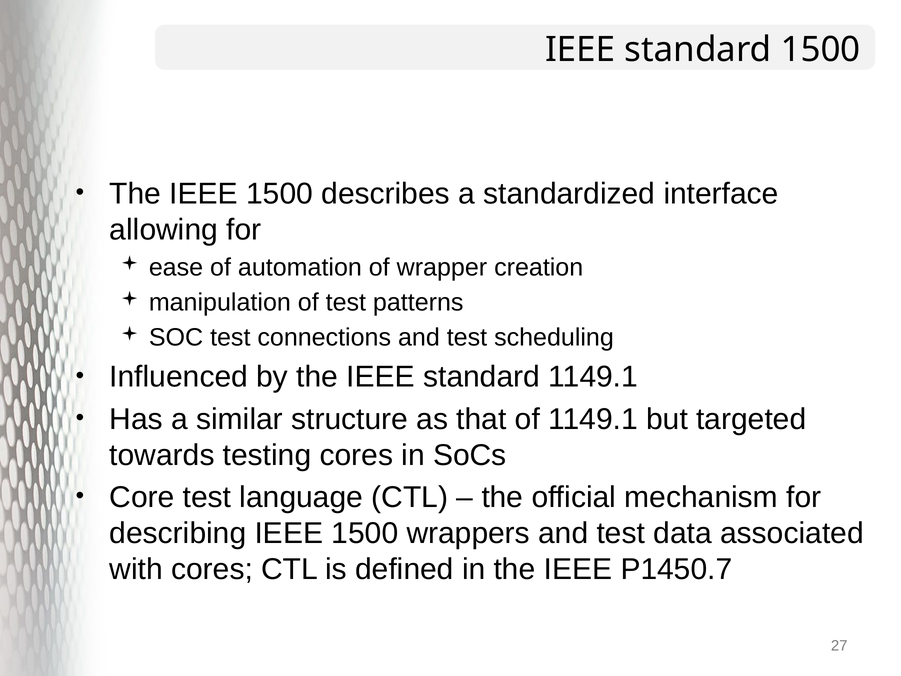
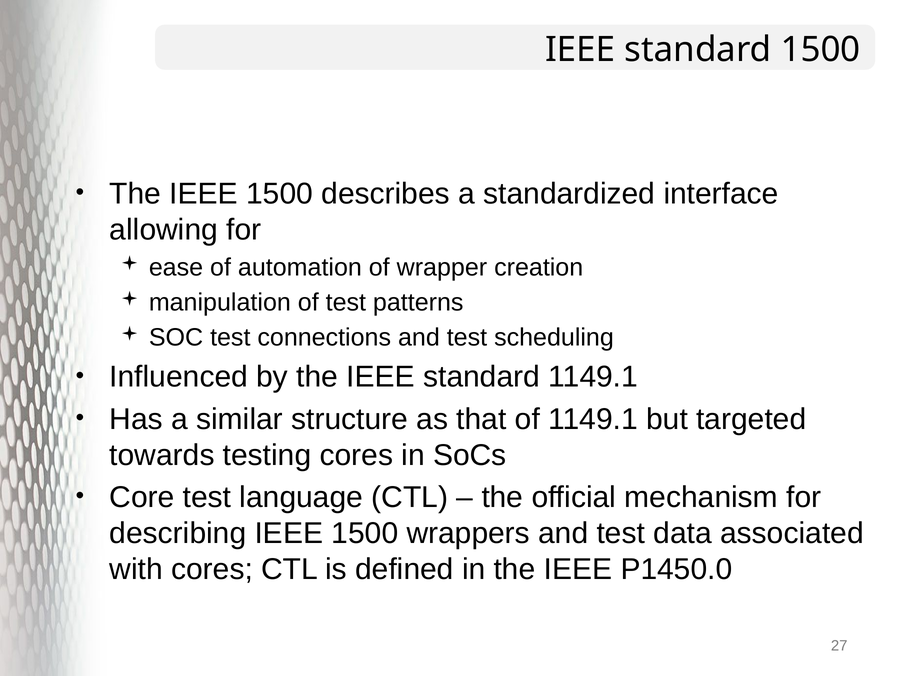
P1450.7: P1450.7 -> P1450.0 (676, 569)
